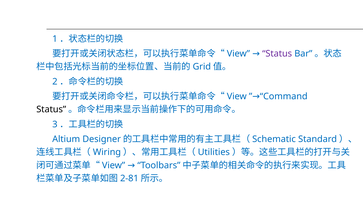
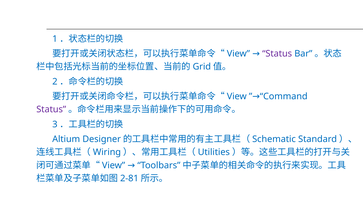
Status colour: black -> purple (51, 110)
